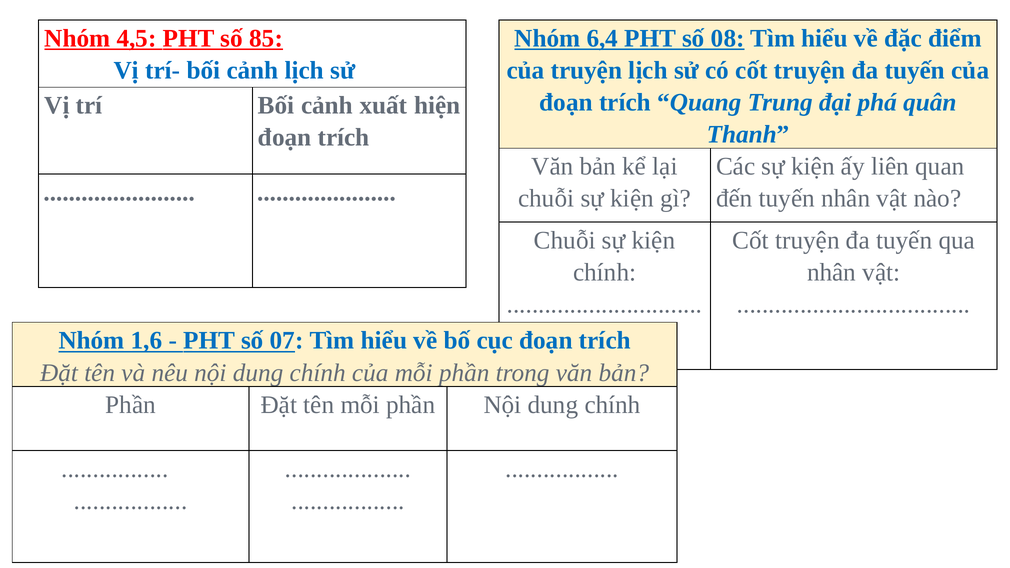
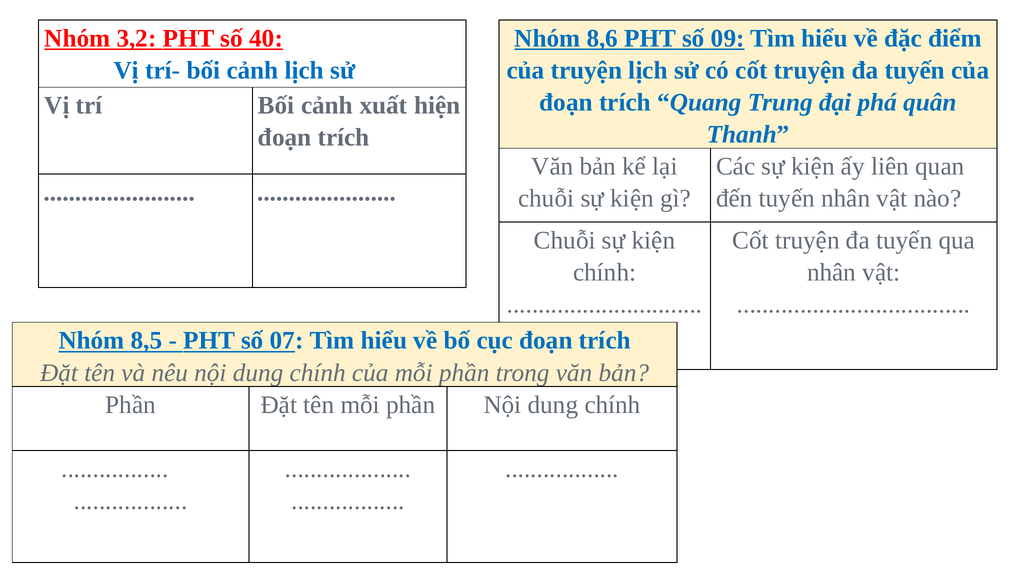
4,5: 4,5 -> 3,2 (137, 38)
85: 85 -> 40 (266, 38)
6,4: 6,4 -> 8,6 (602, 38)
08: 08 -> 09 (728, 38)
1,6: 1,6 -> 8,5 (147, 341)
